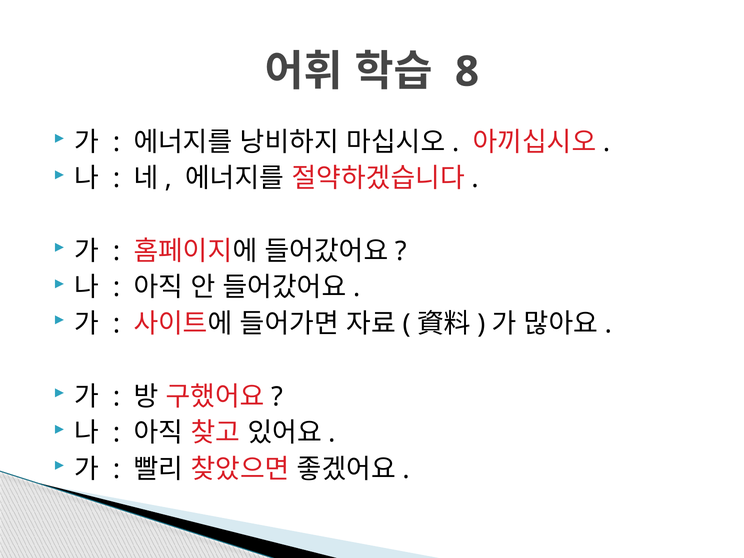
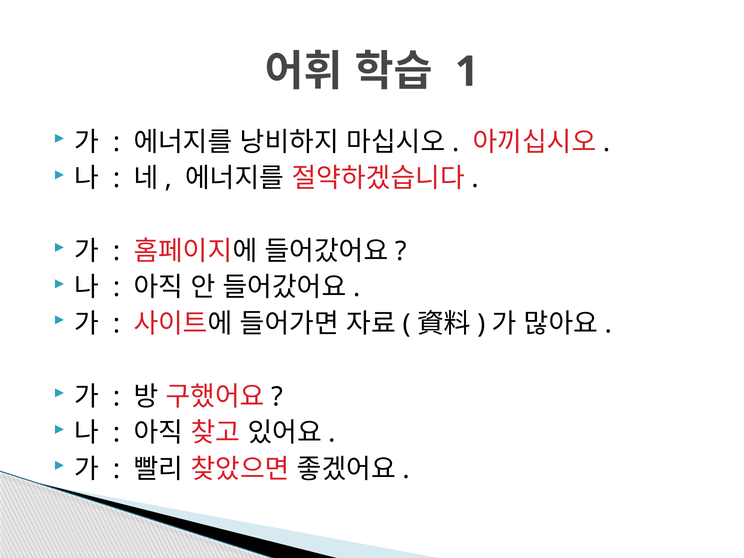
8: 8 -> 1 (467, 72)
